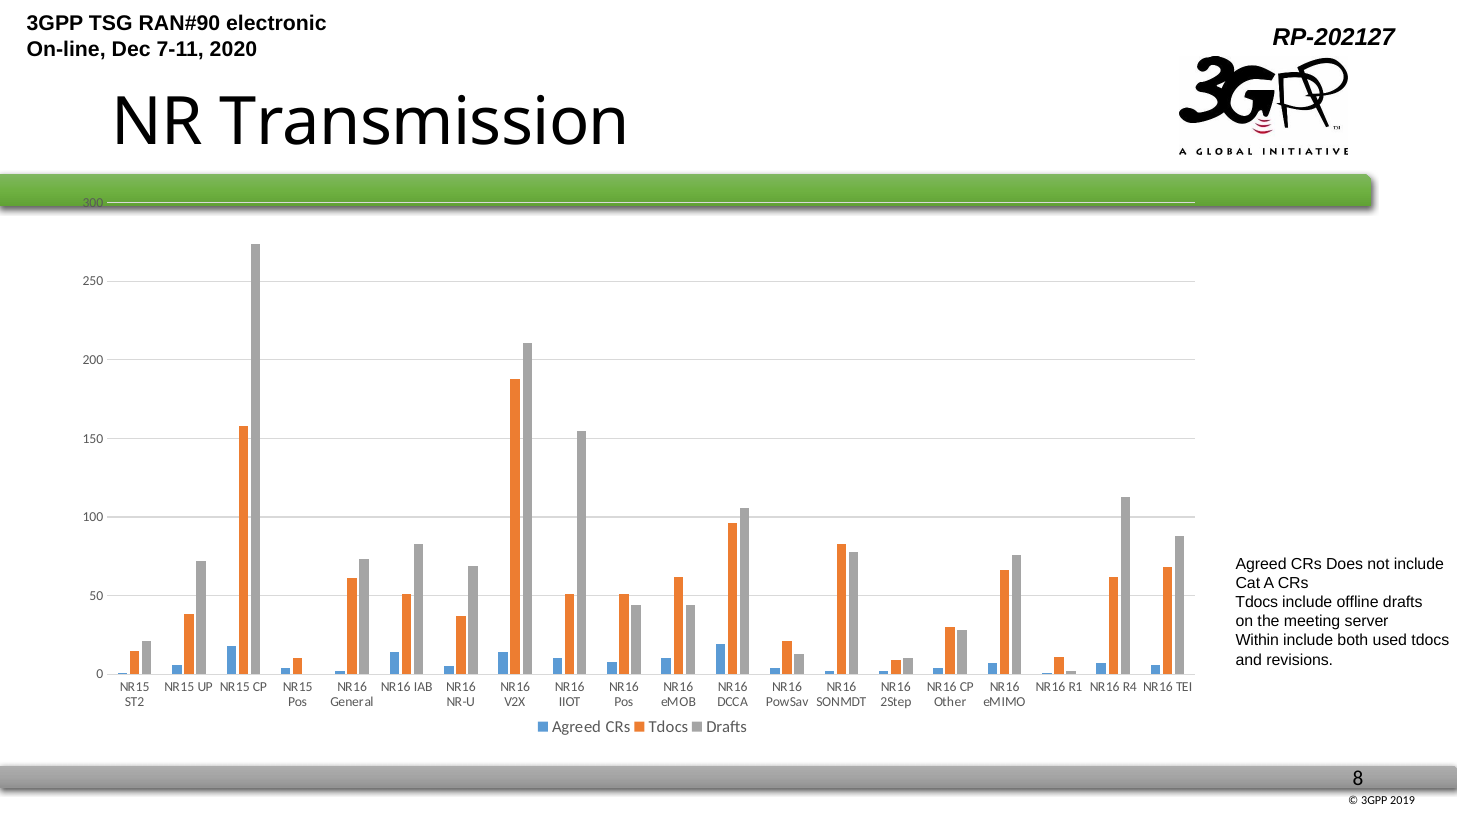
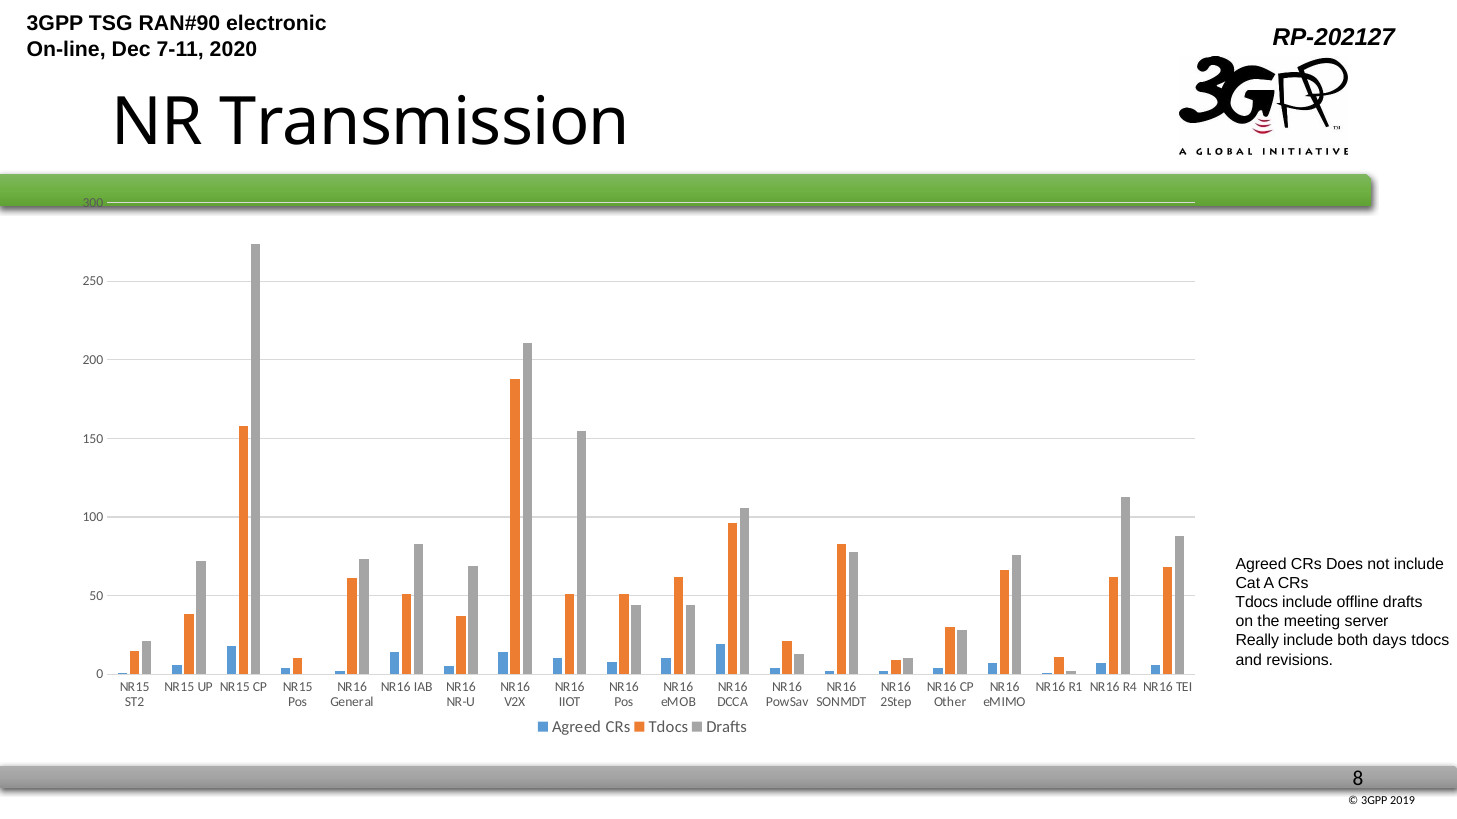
Within: Within -> Really (1257, 641)
used: used -> days (1390, 641)
